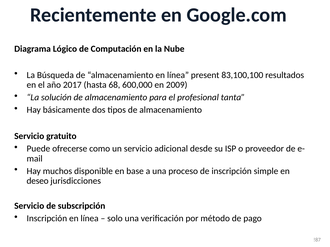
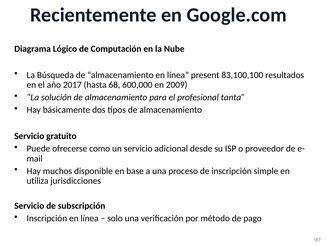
deseo: deseo -> utiliza (38, 181)
